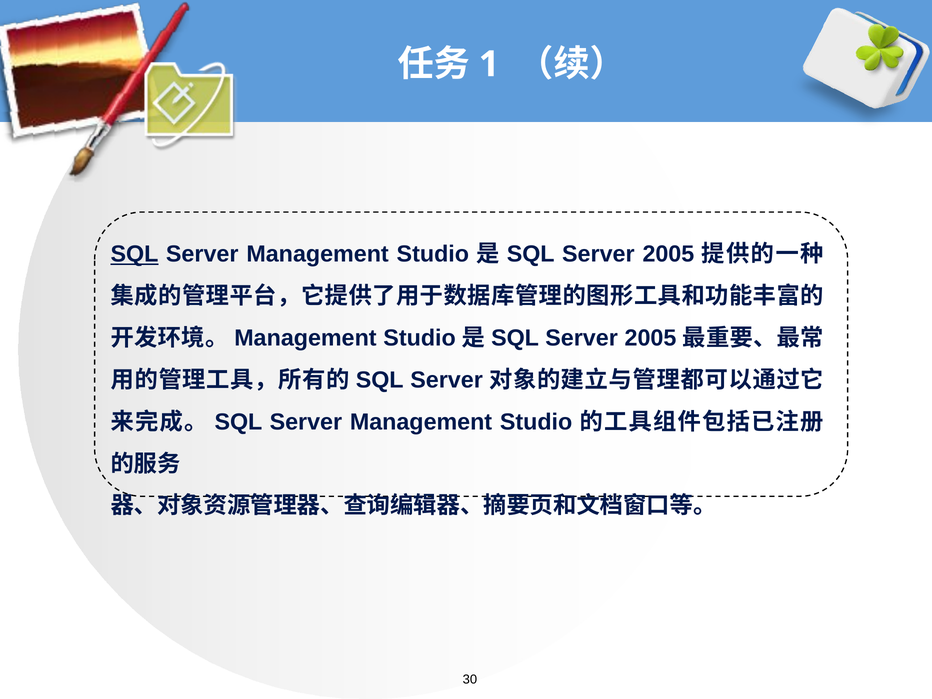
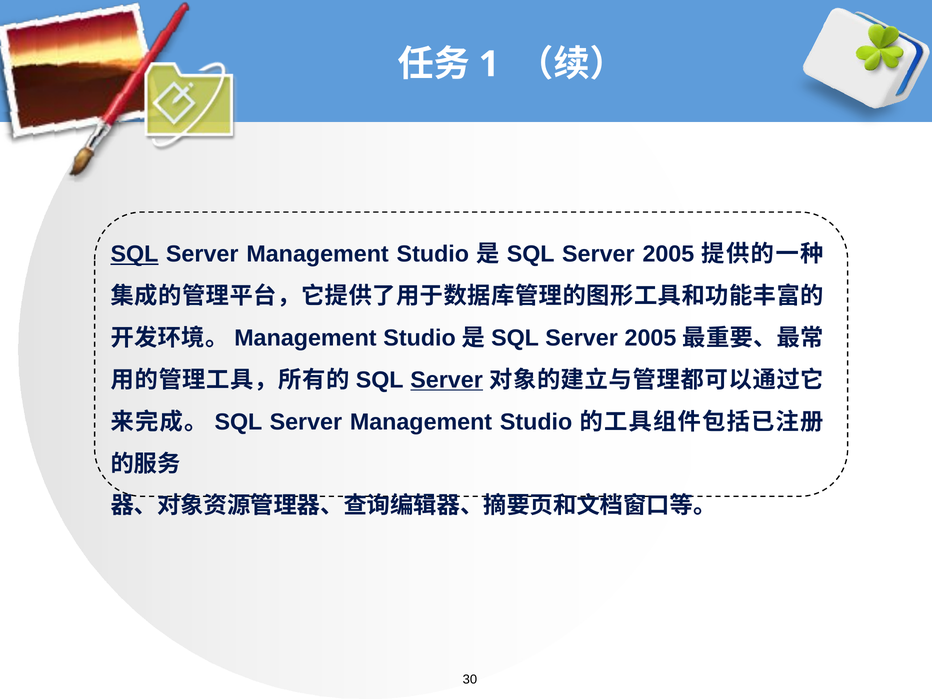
Server underline: none -> present (447, 380)
